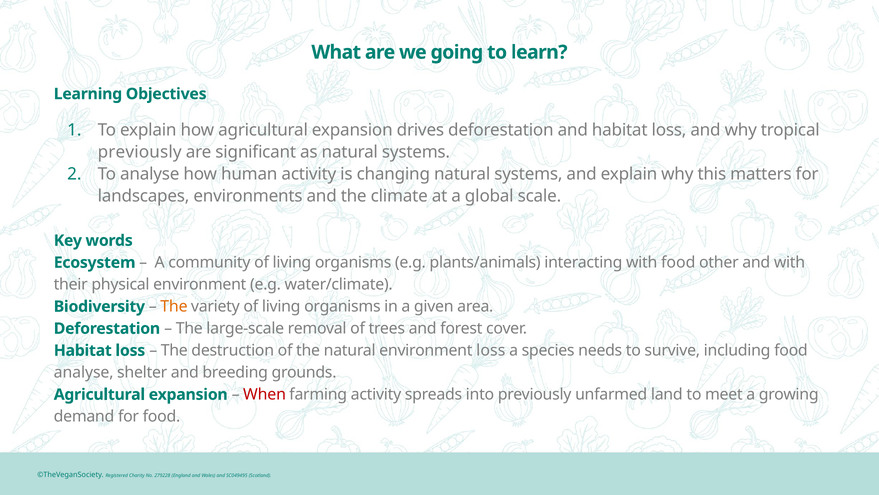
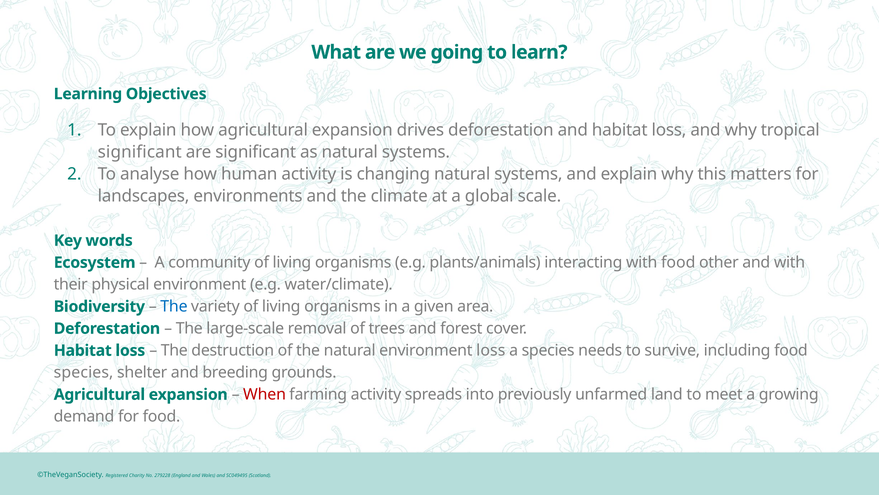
previously: previously -> significant (140, 152)
The colour: orange -> blue (174, 306)
analyse: analyse -> species (84, 372)
